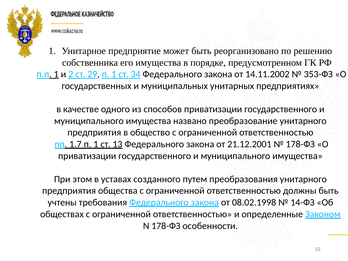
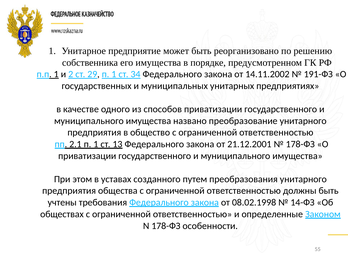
353-ФЗ: 353-ФЗ -> 191-ФЗ (318, 74)
1.7: 1.7 -> 2.1 (75, 144)
